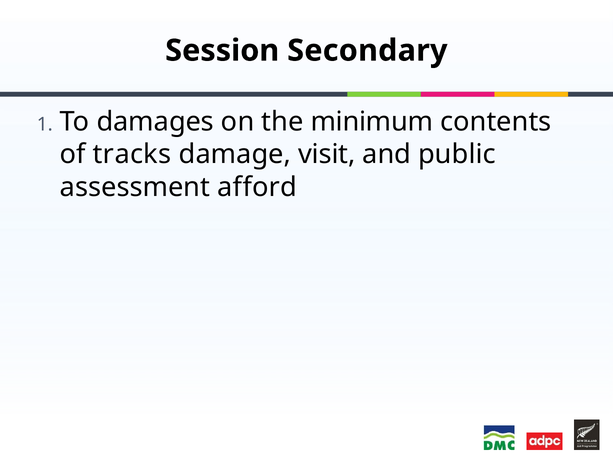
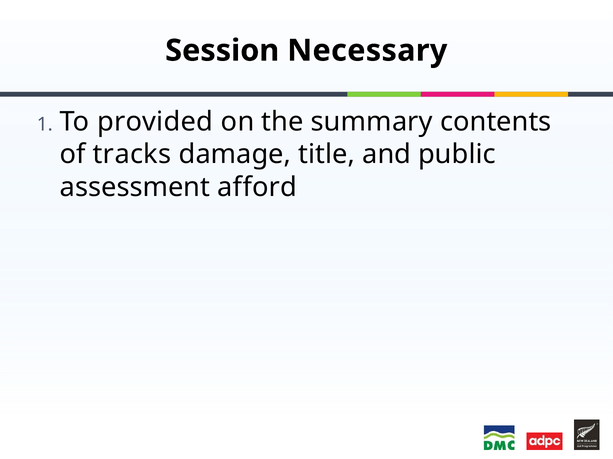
Secondary: Secondary -> Necessary (367, 51)
damages: damages -> provided (155, 122)
minimum: minimum -> summary (372, 122)
visit: visit -> title (327, 155)
